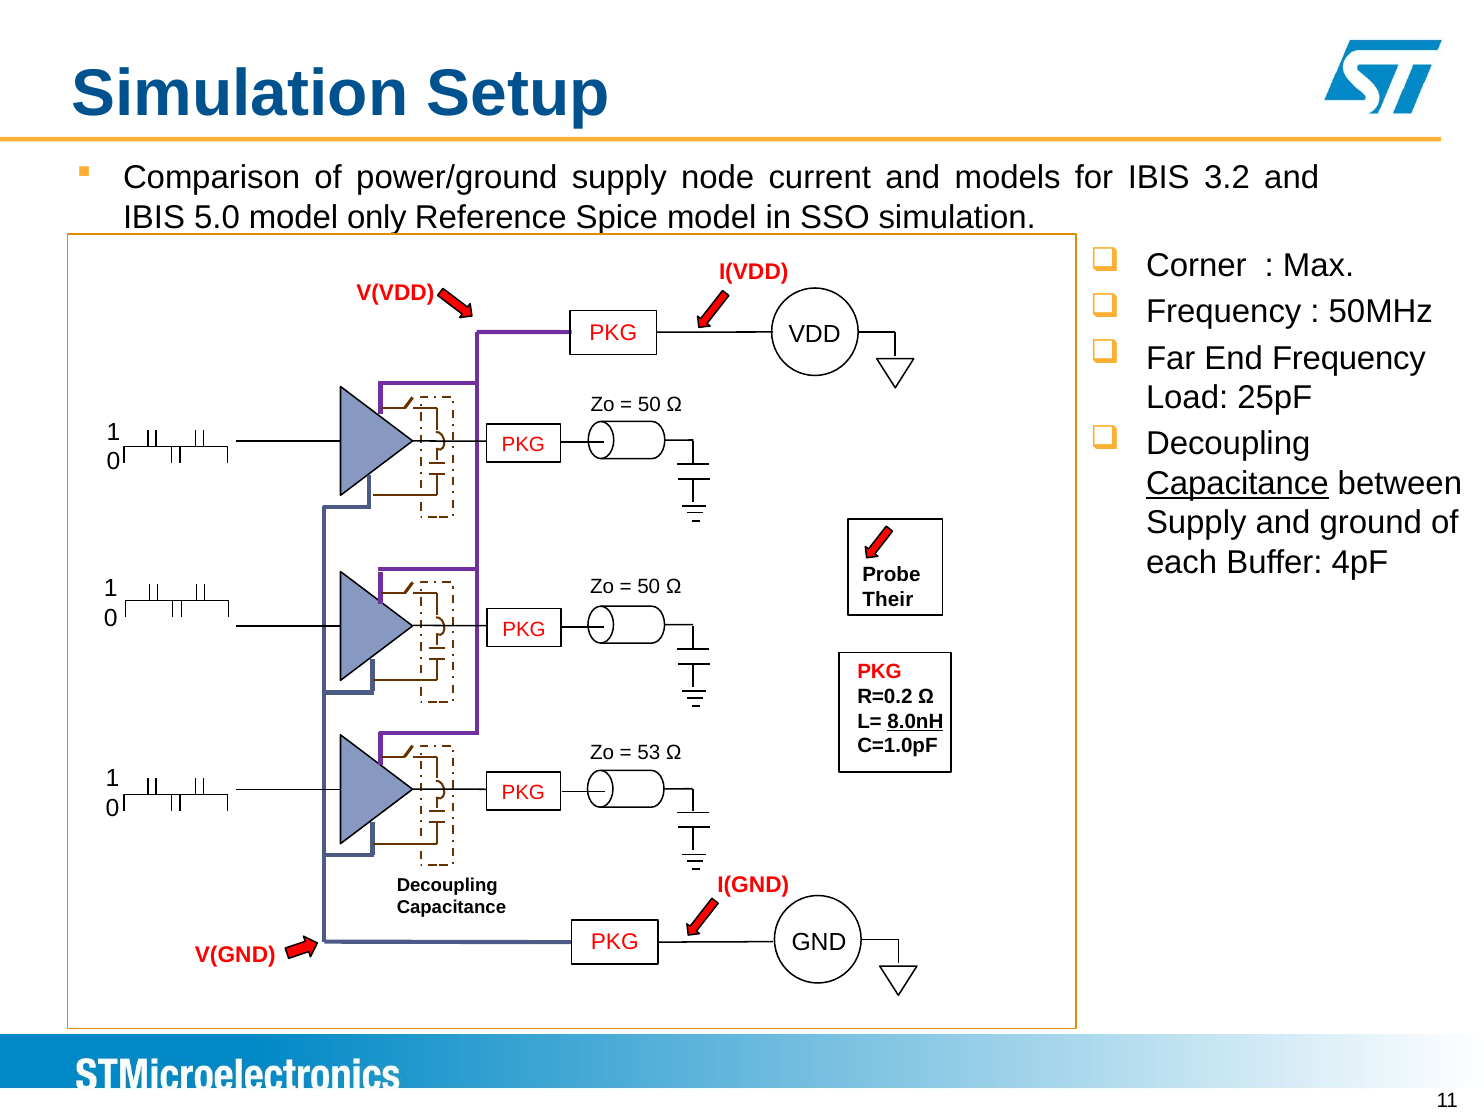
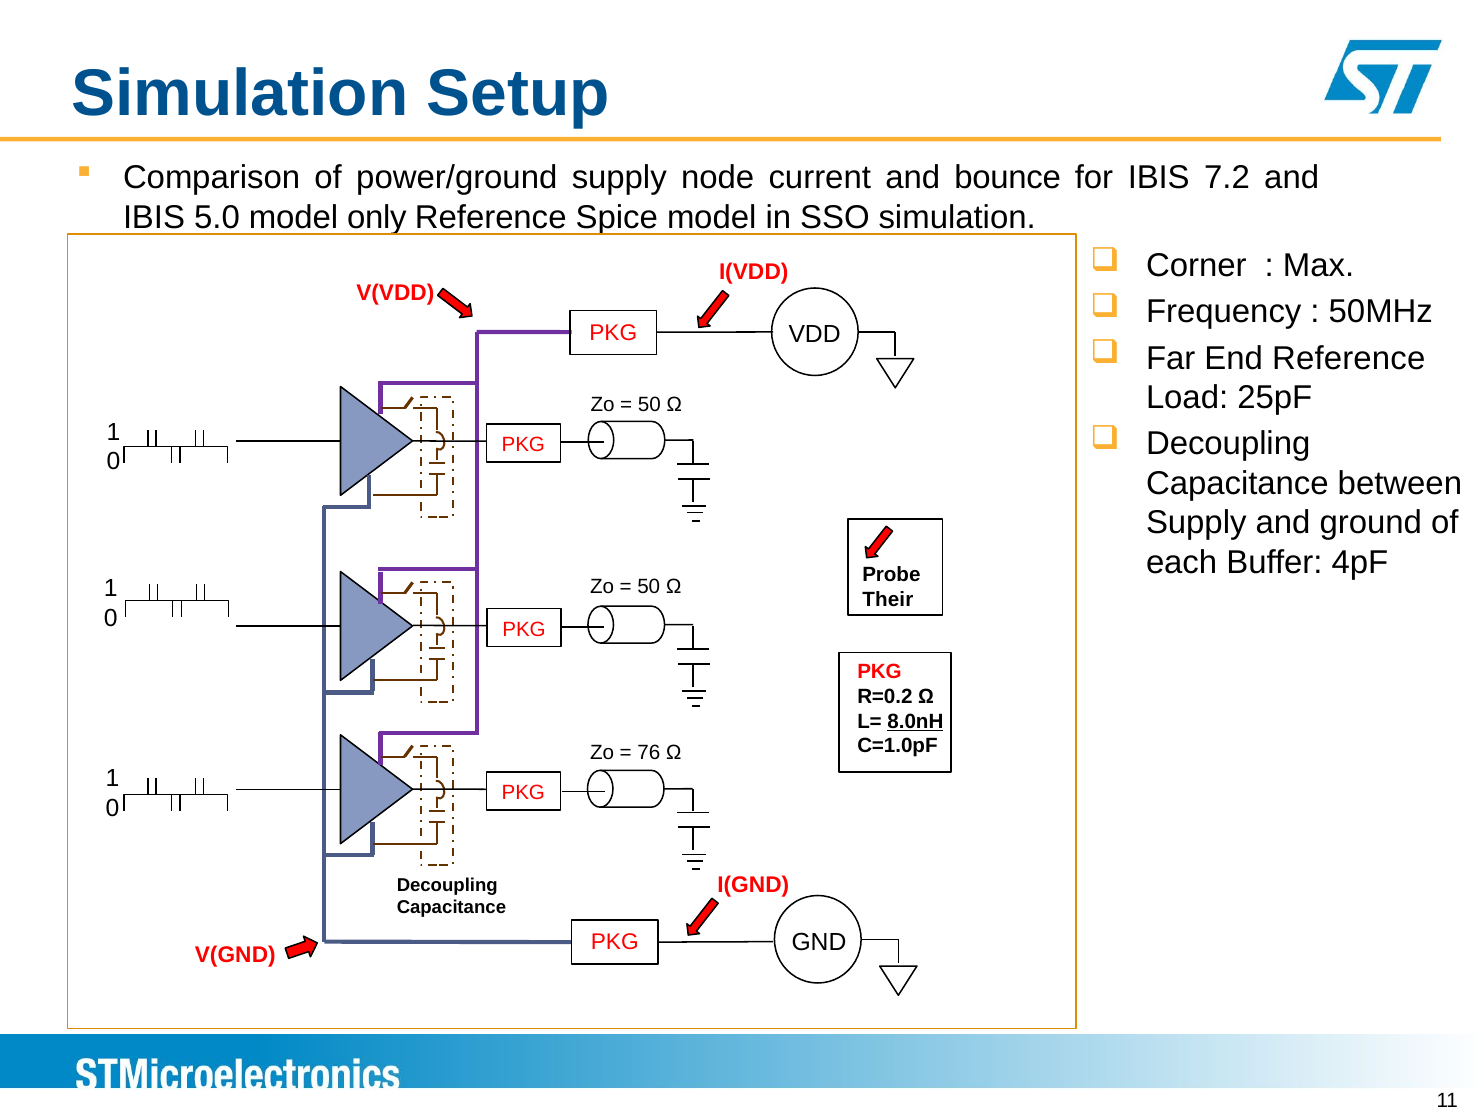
models: models -> bounce (1008, 178)
3.2: 3.2 -> 7.2 (1227, 178)
End Frequency: Frequency -> Reference (1349, 358)
Capacitance underline: present -> none (1237, 483)
53: 53 -> 76 (649, 752)
